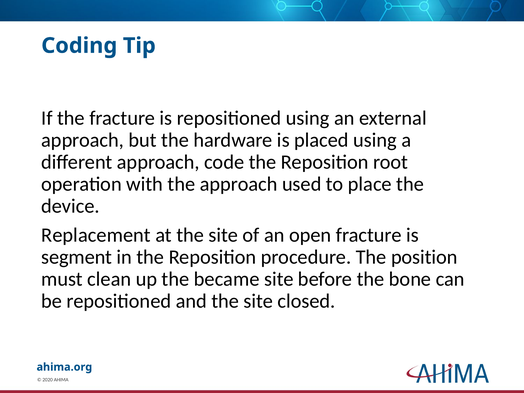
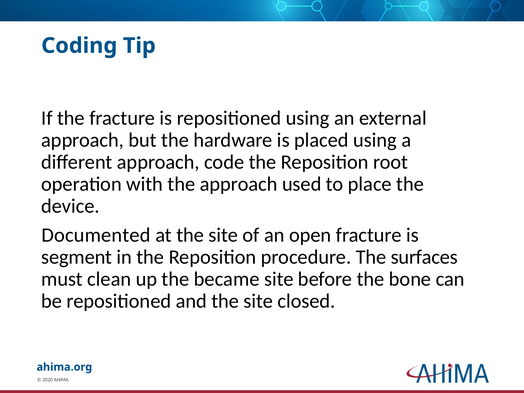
Replacement: Replacement -> Documented (96, 235)
position: position -> surfaces (424, 257)
